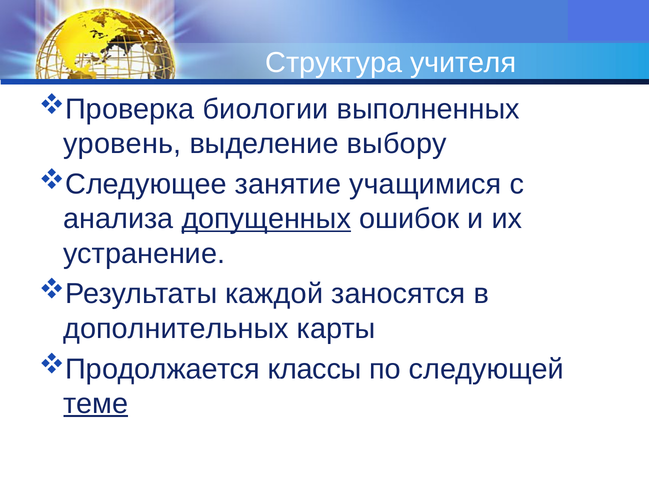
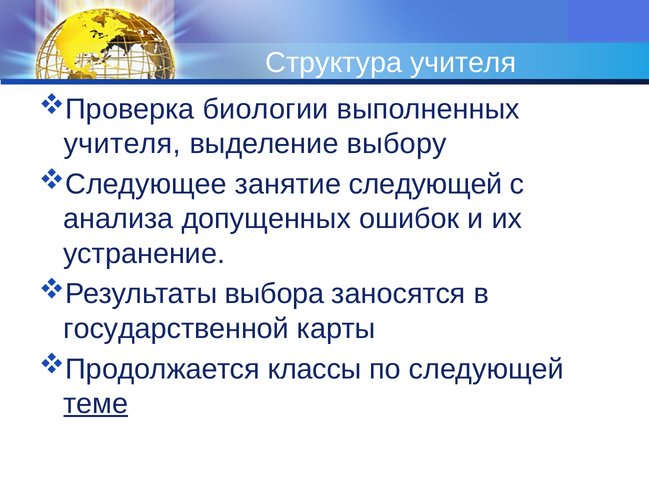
уровень: уровень -> учителя (122, 144)
занятие учащимися: учащимися -> следующей (426, 184)
допущенных underline: present -> none (266, 219)
каждой: каждой -> выбора (274, 294)
дополнительных: дополнительных -> государственной (176, 328)
